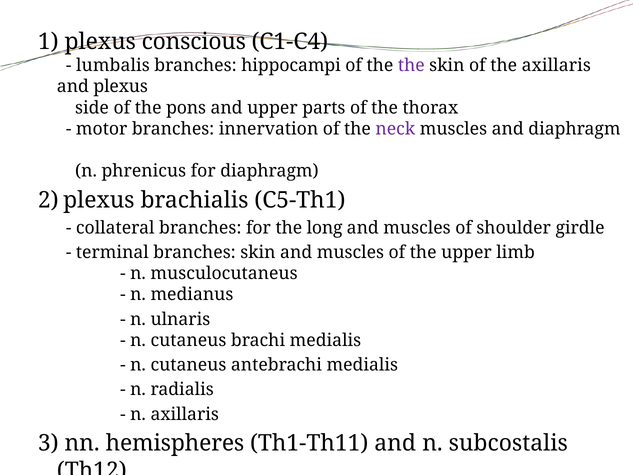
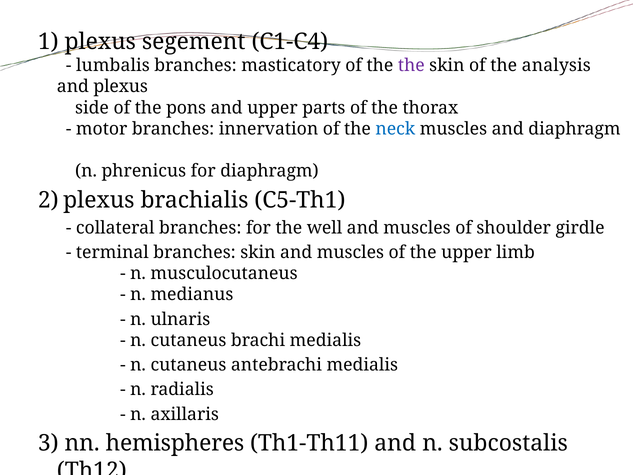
conscious: conscious -> segement (194, 42)
hippocampi: hippocampi -> masticatory (291, 65)
the axillaris: axillaris -> analysis (556, 65)
neck colour: purple -> blue (395, 129)
long: long -> well (325, 228)
